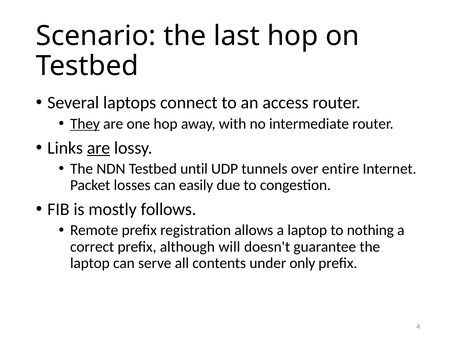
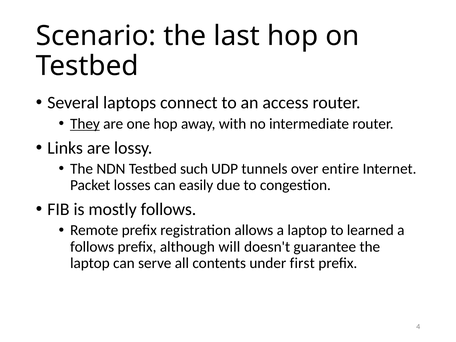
are underline: present -> none (99, 148)
until: until -> such (194, 169)
nothing: nothing -> learned (370, 230)
correct: correct -> follows (92, 247)
only: only -> first (302, 263)
